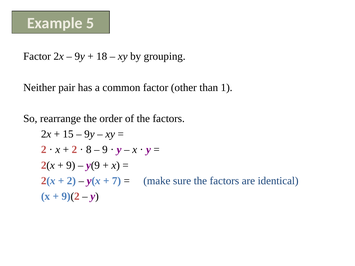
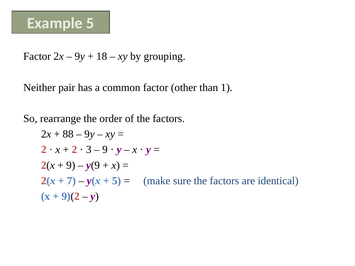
15: 15 -> 88 (68, 134)
8: 8 -> 3 (89, 150)
2: 2 -> 7 (71, 181)
7: 7 -> 5 (117, 181)
